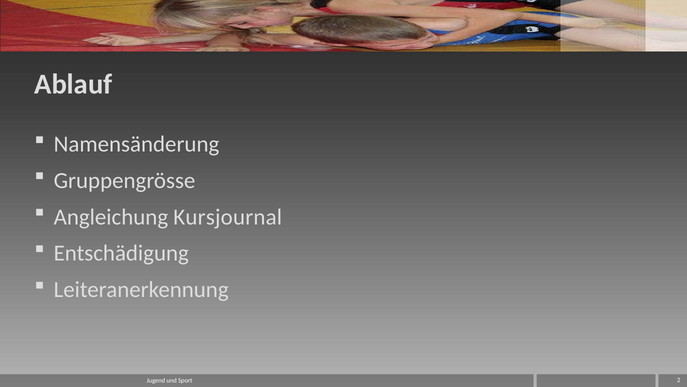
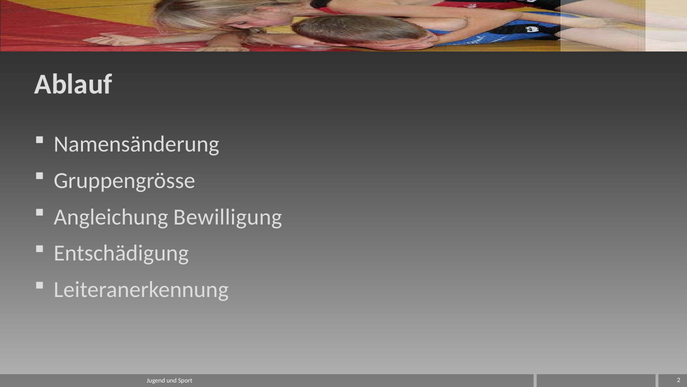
Kursjournal: Kursjournal -> Bewilligung (228, 217)
